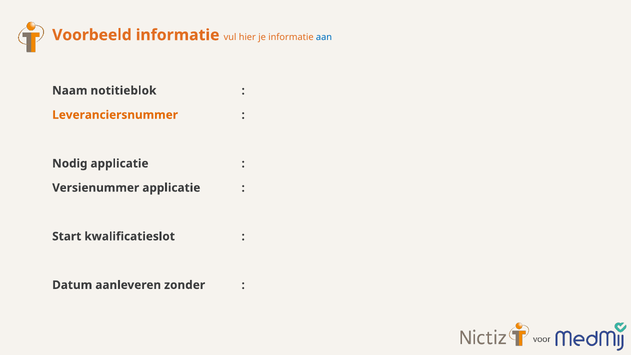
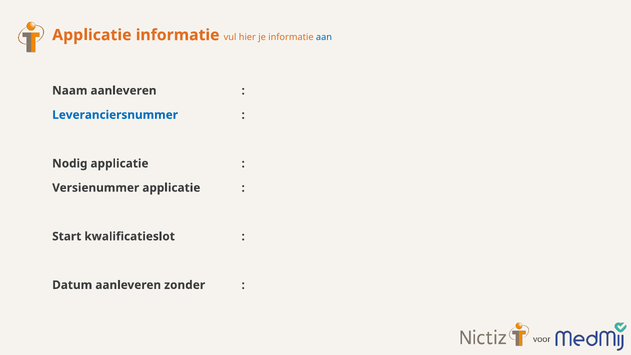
Voorbeeld: Voorbeeld -> Applicatie (92, 35)
Naam notitieblok: notitieblok -> aanleveren (123, 91)
Leveranciersnummer colour: orange -> blue (115, 115)
